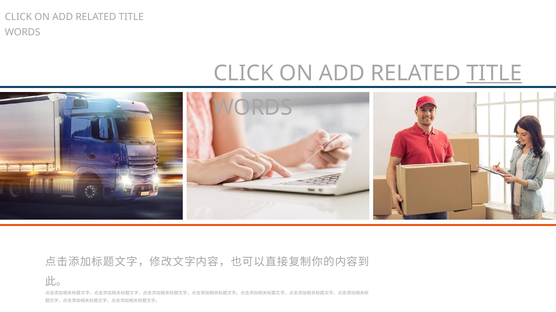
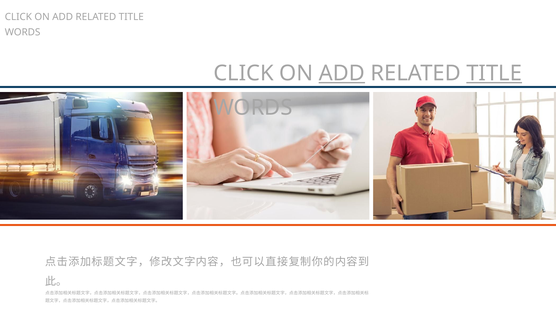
ADD underline: none -> present (342, 74)
